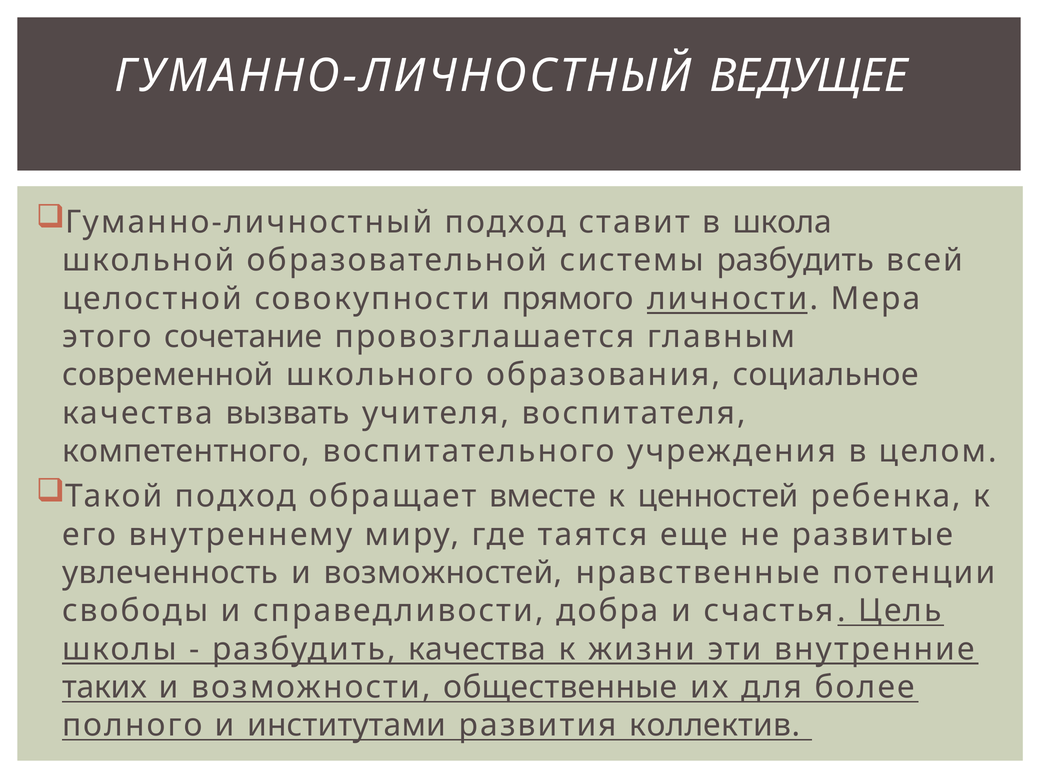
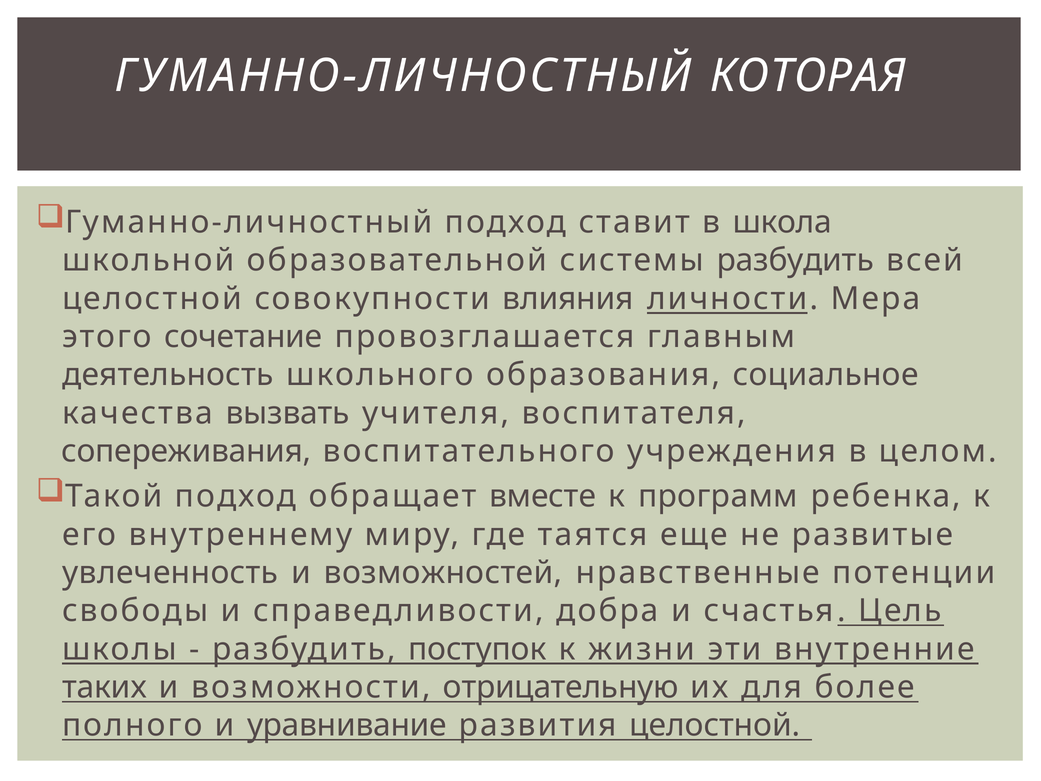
ВЕДУЩЕЕ: ВЕДУЩЕЕ -> КОТОРАЯ (808, 76)
прямого: прямого -> влияния (568, 299)
современной: современной -> деятельность (168, 375)
компетентного: компетентного -> сопереживания (186, 451)
ценностей: ценностей -> программ (718, 496)
разбудить качества: качества -> поступок (477, 649)
общественные: общественные -> отрицательную (561, 687)
институтами: институтами -> уравнивание (347, 725)
развития коллектив: коллектив -> целостной (715, 725)
